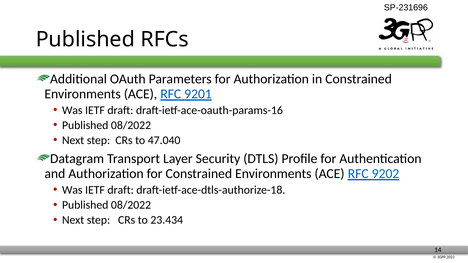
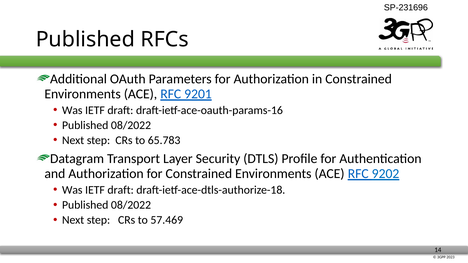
47.040: 47.040 -> 65.783 (164, 140)
23.434: 23.434 -> 57.469 (167, 220)
